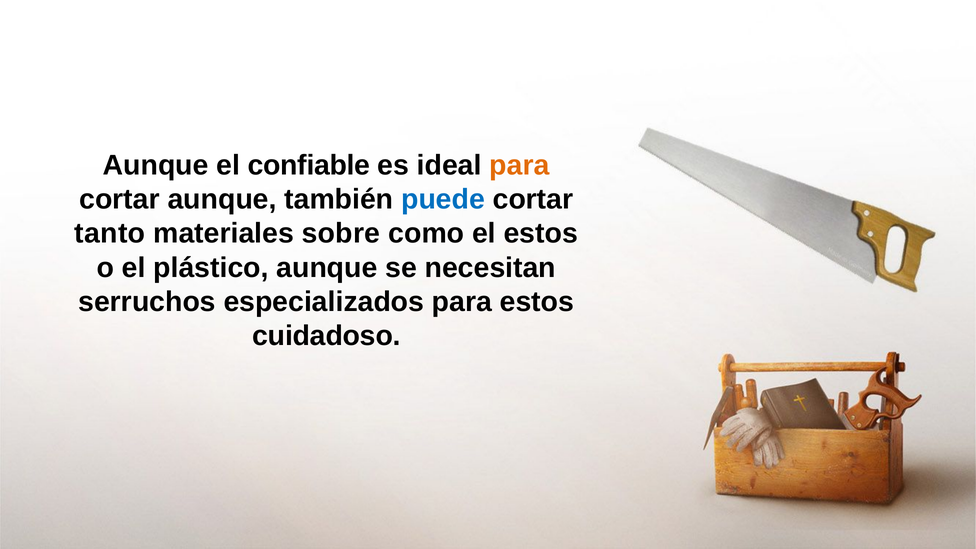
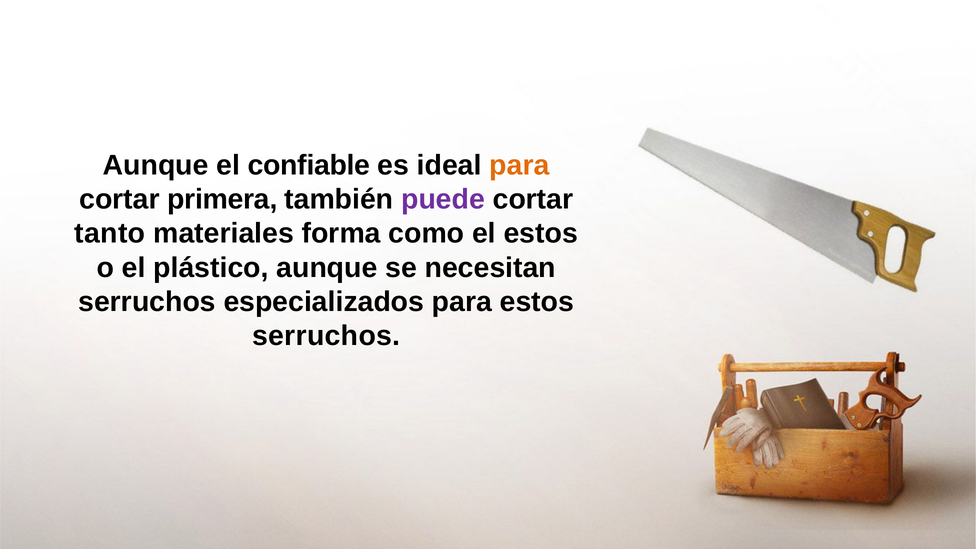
cortar aunque: aunque -> primera (222, 199)
puede colour: blue -> purple (443, 199)
sobre: sobre -> forma (341, 234)
cuidadoso: cuidadoso -> serruchos (326, 336)
